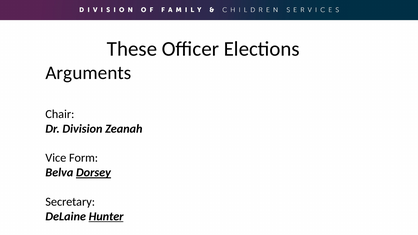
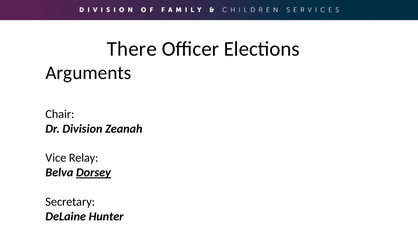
These: These -> There (132, 49)
Form: Form -> Relay (84, 158)
Hunter underline: present -> none (106, 217)
